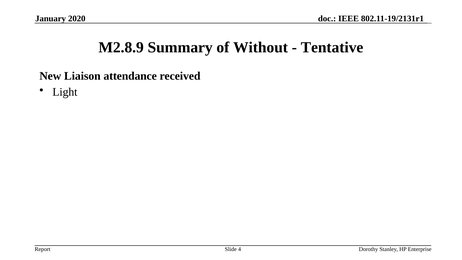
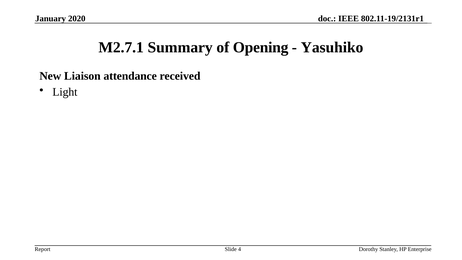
M2.8.9: M2.8.9 -> M2.7.1 (121, 47)
Without: Without -> Opening (261, 47)
Tentative: Tentative -> Yasuhiko (332, 47)
